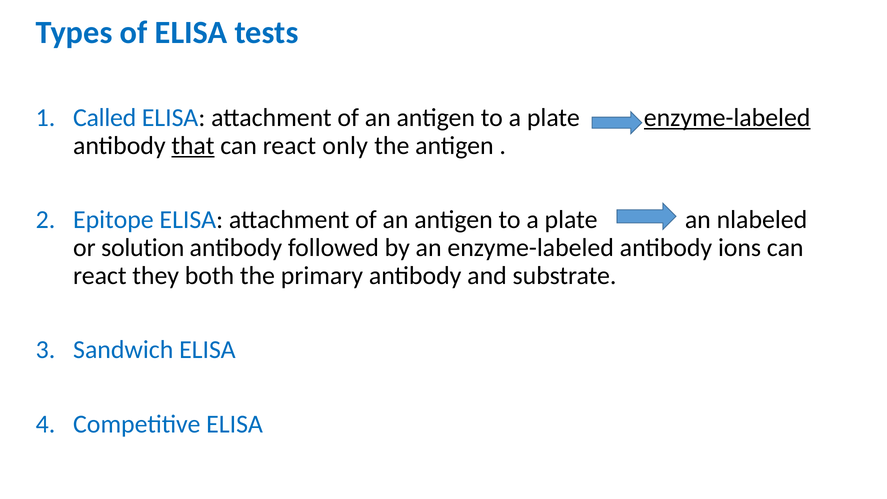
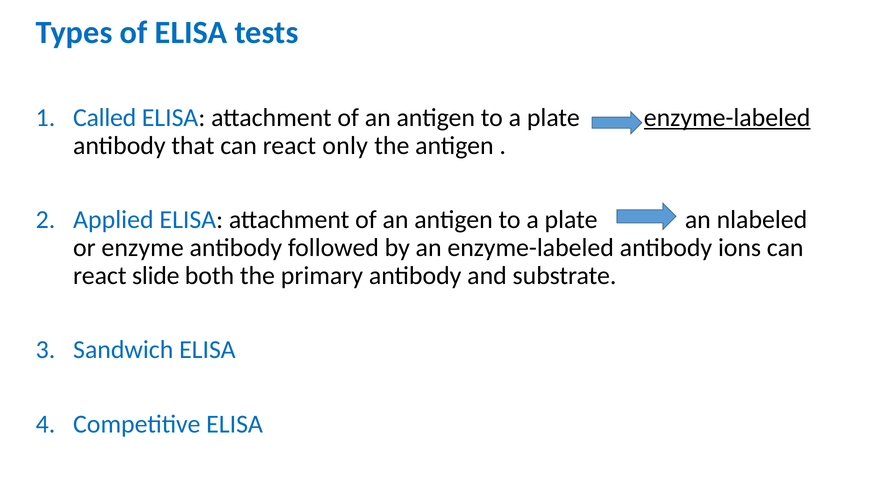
that underline: present -> none (193, 146)
Epitope: Epitope -> Applied (113, 220)
solution: solution -> enzyme (143, 248)
they: they -> slide (156, 276)
